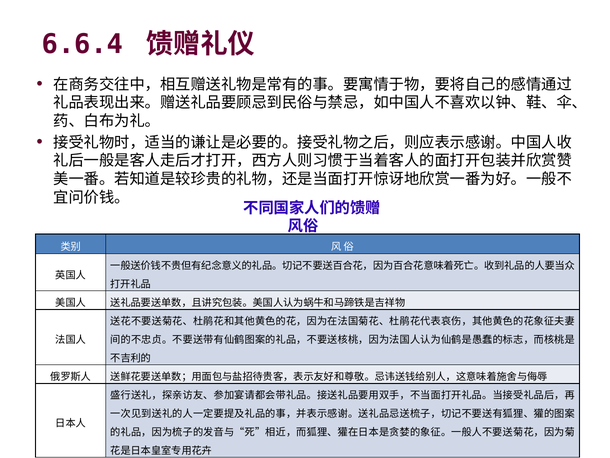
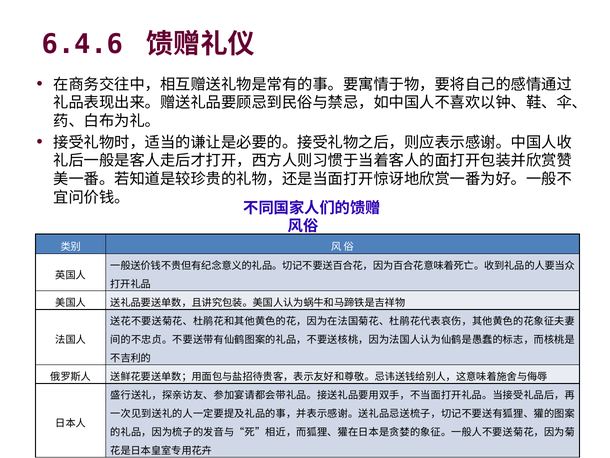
6.6.4: 6.6.4 -> 6.4.6 (82, 44)
